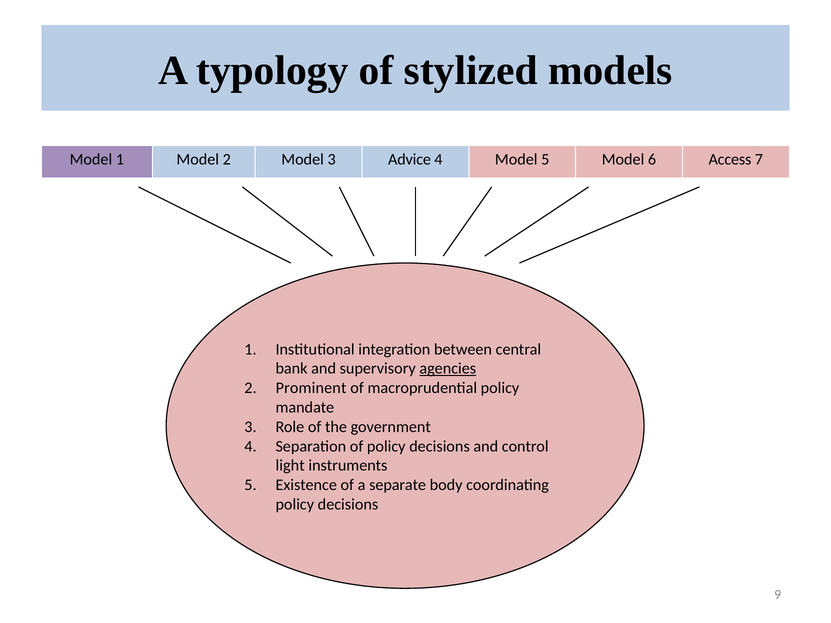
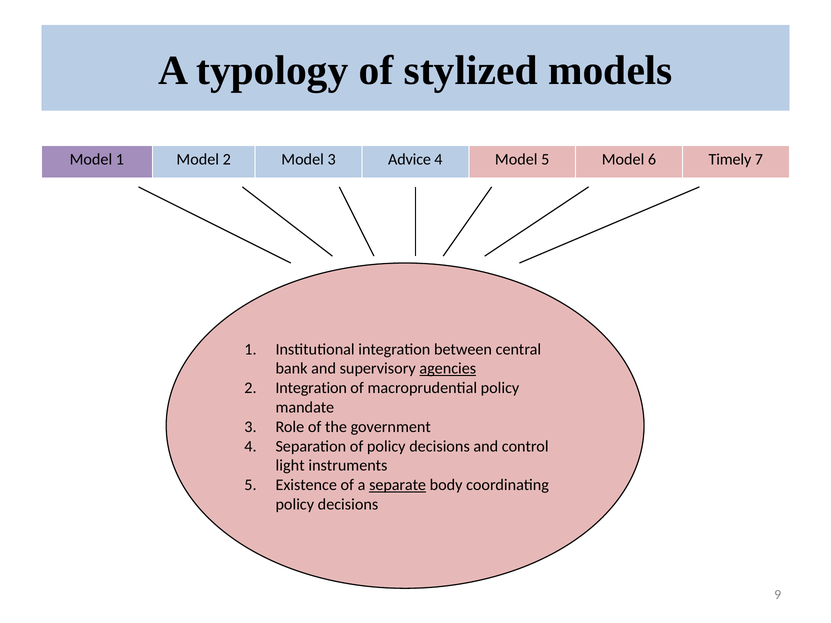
Access: Access -> Timely (730, 160)
2 Prominent: Prominent -> Integration (311, 388)
separate underline: none -> present (398, 485)
